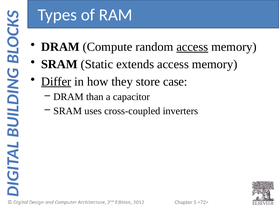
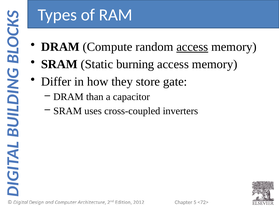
extends: extends -> burning (135, 64)
Differ underline: present -> none (56, 82)
case: case -> gate (175, 82)
